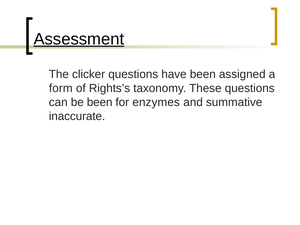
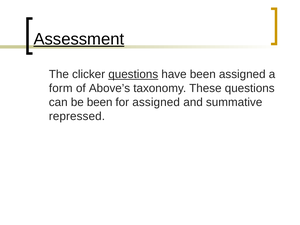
questions underline: none -> present (133, 74)
Rights’s: Rights’s -> Above’s (110, 88)
for enzymes: enzymes -> assigned (156, 102)
inaccurate: inaccurate -> repressed (77, 116)
